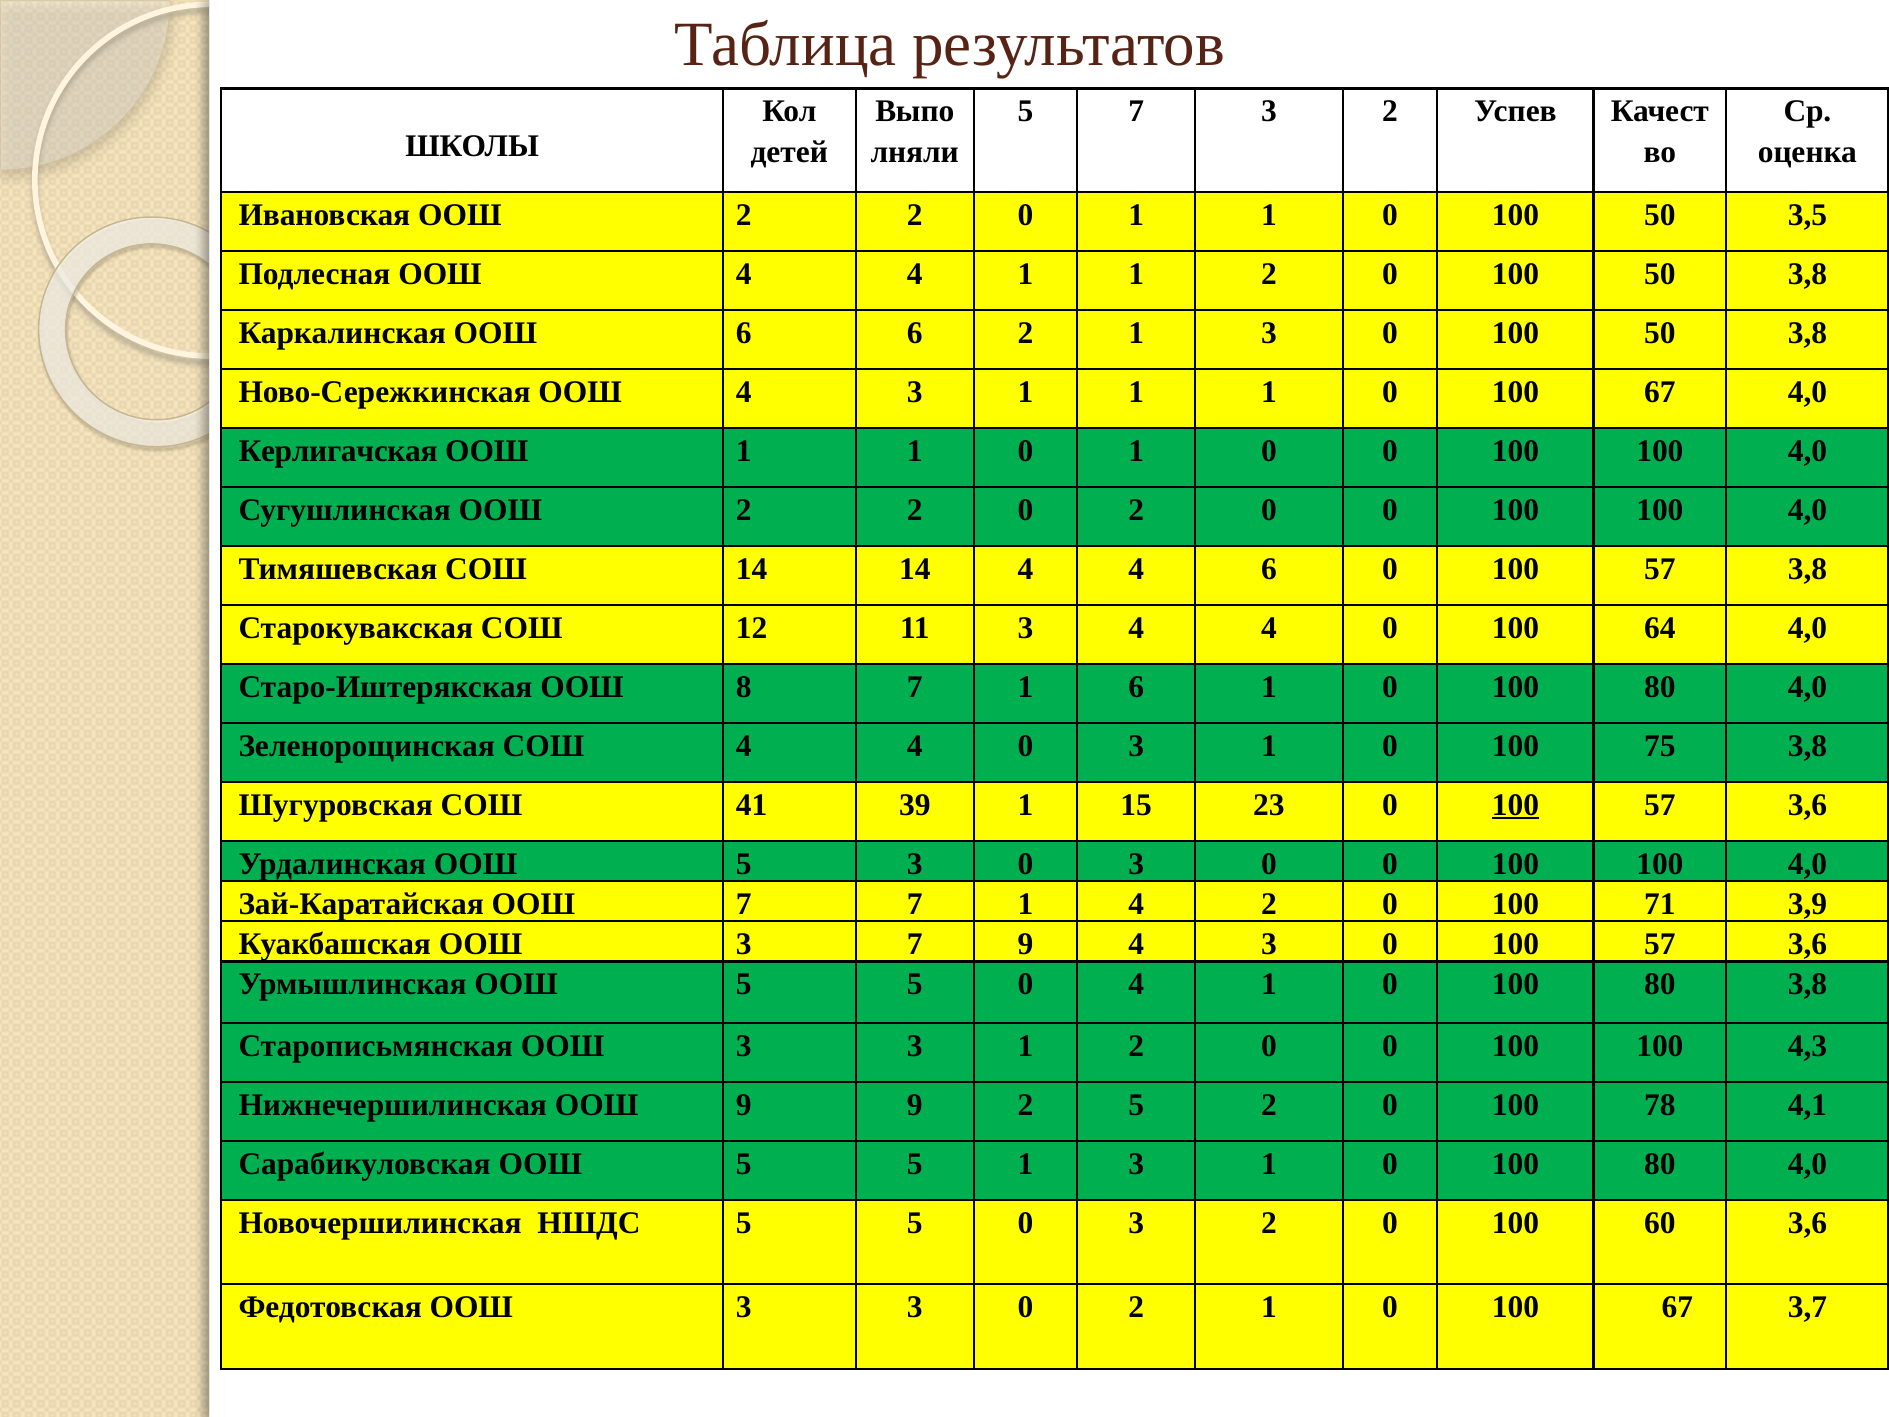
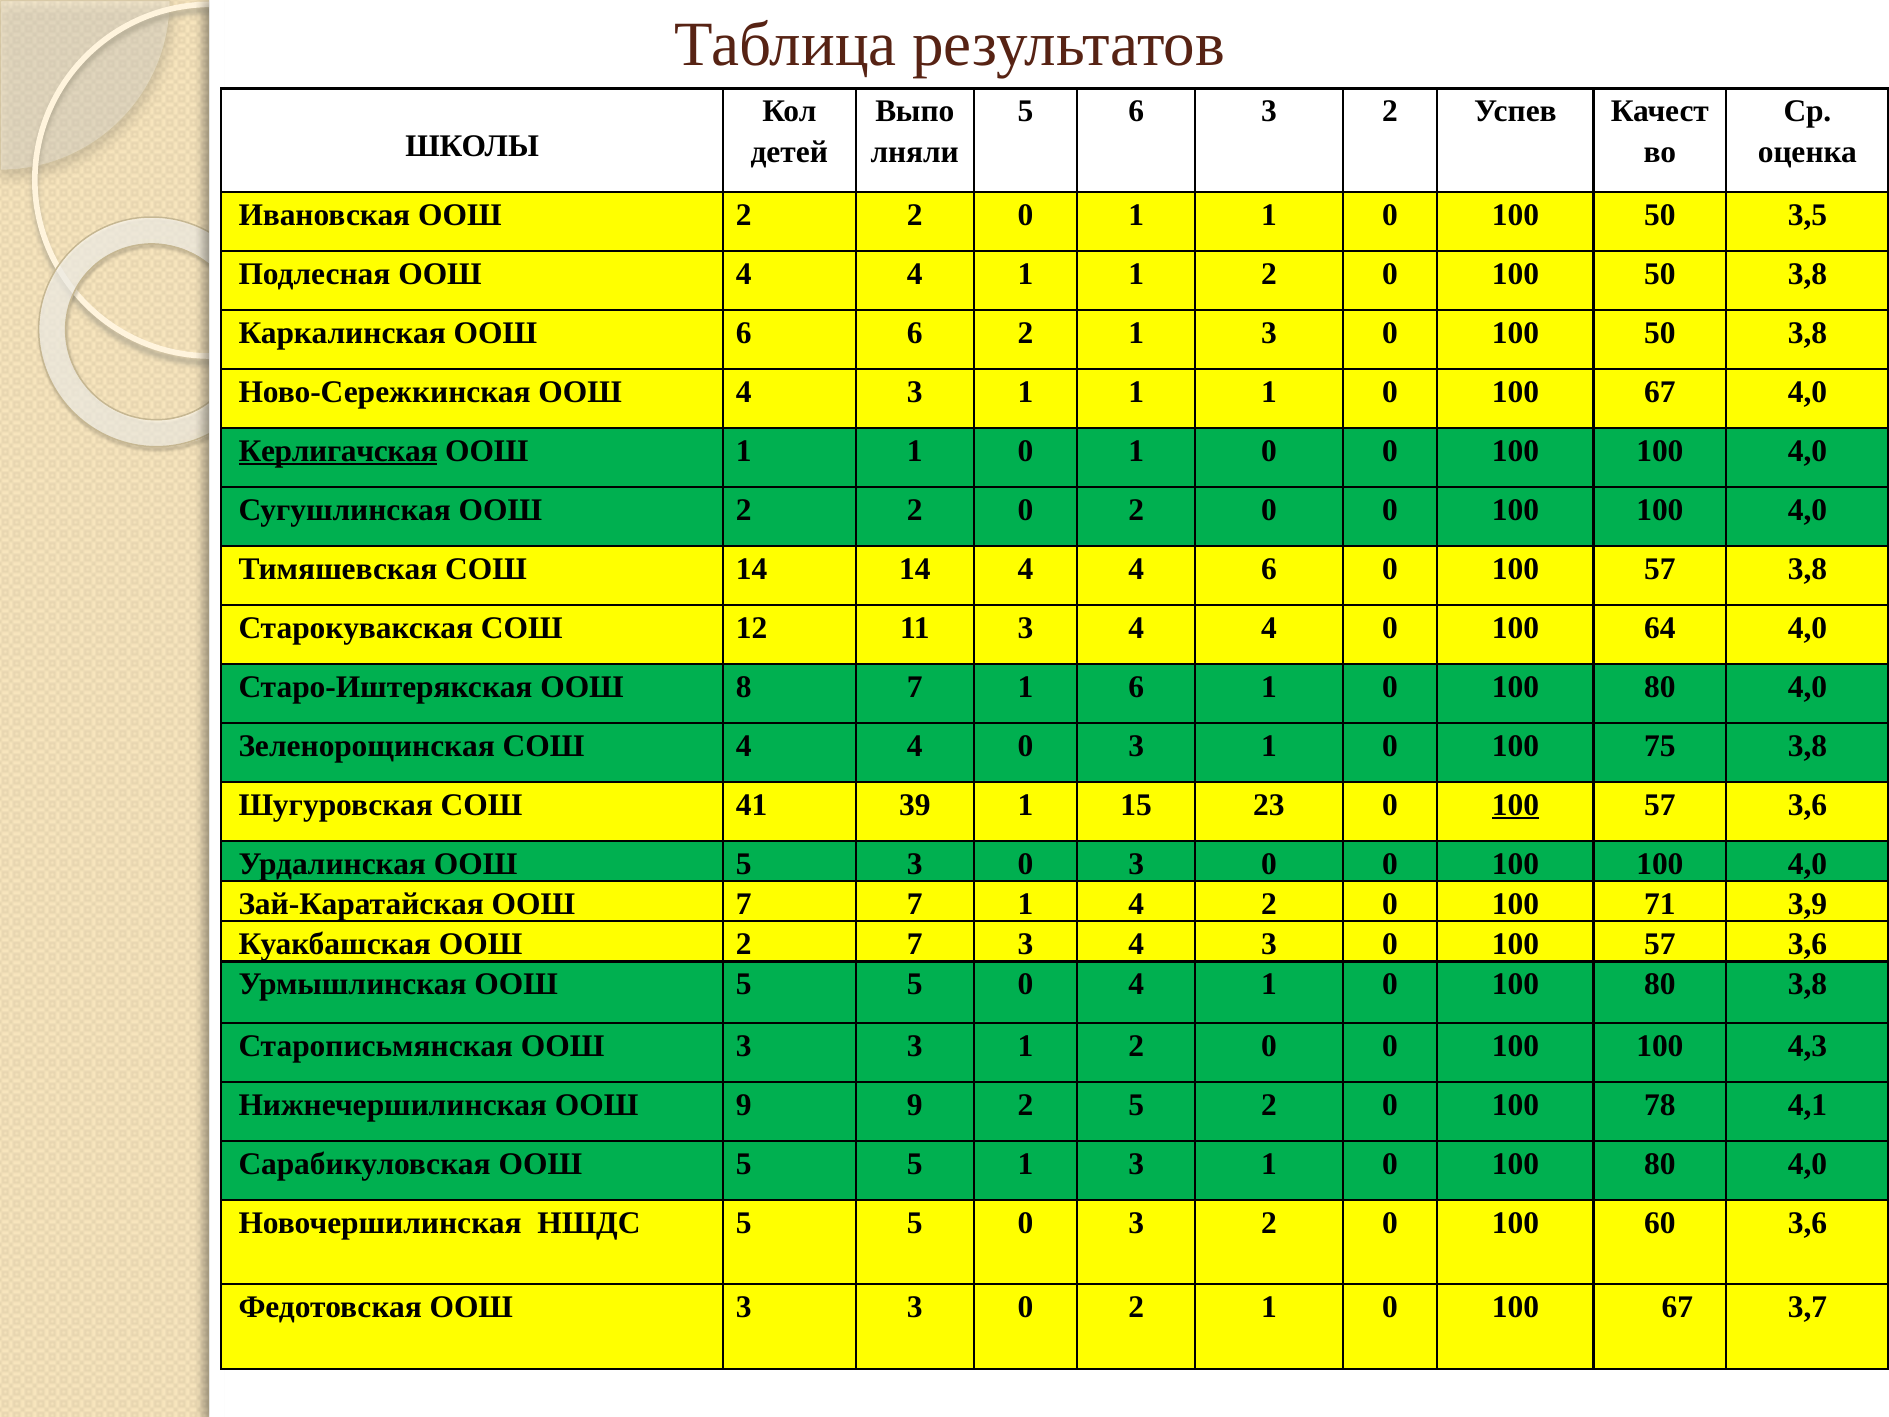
5 7: 7 -> 6 (1136, 111)
Керлигачская underline: none -> present (338, 451)
Куакбашская ООШ 3: 3 -> 2 (744, 944)
7 9: 9 -> 3 (1025, 944)
